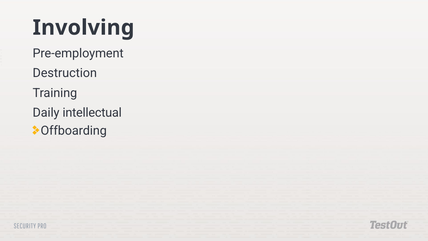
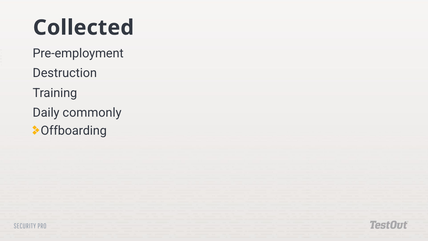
Involving: Involving -> Collected (83, 28)
intellectual: intellectual -> commonly (92, 113)
